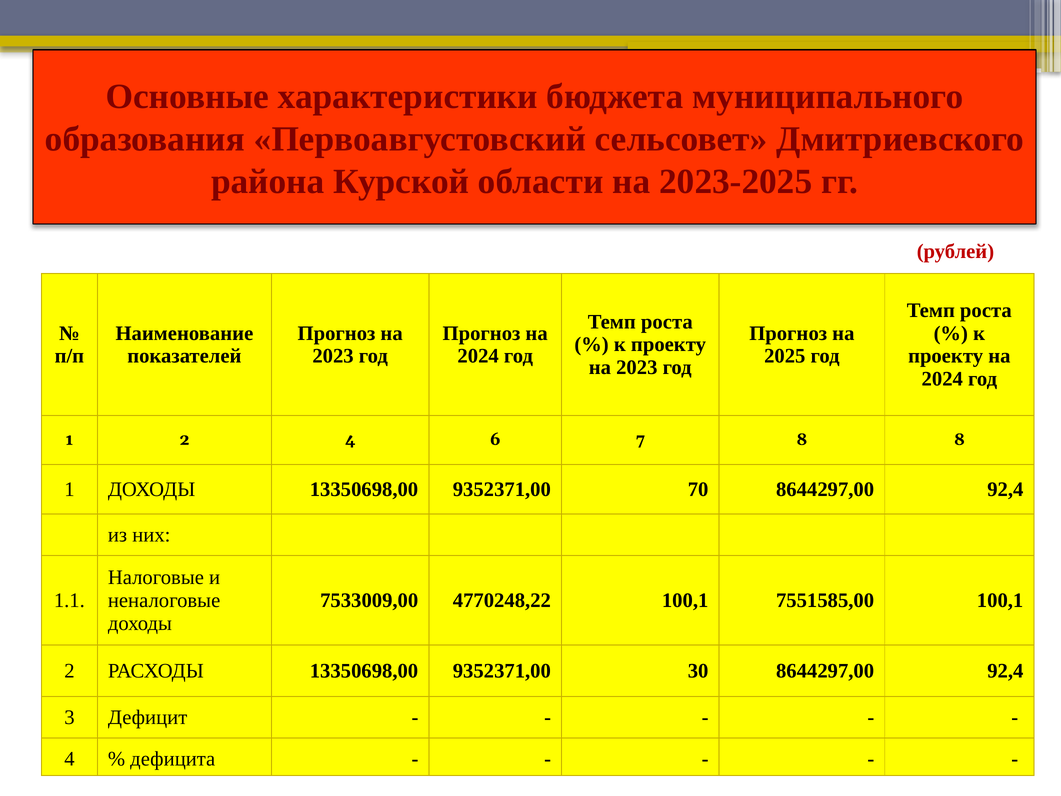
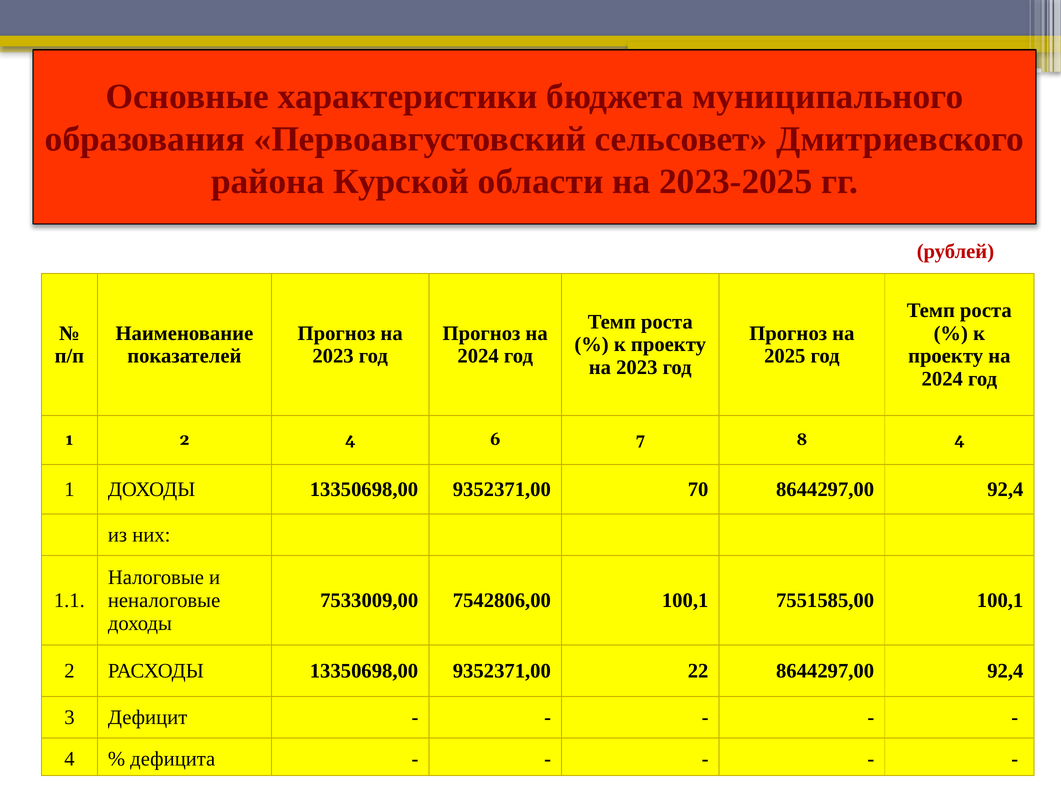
8 8: 8 -> 4 (959, 439)
4770248,22: 4770248,22 -> 7542806,00 (502, 600)
30: 30 -> 22 (698, 671)
